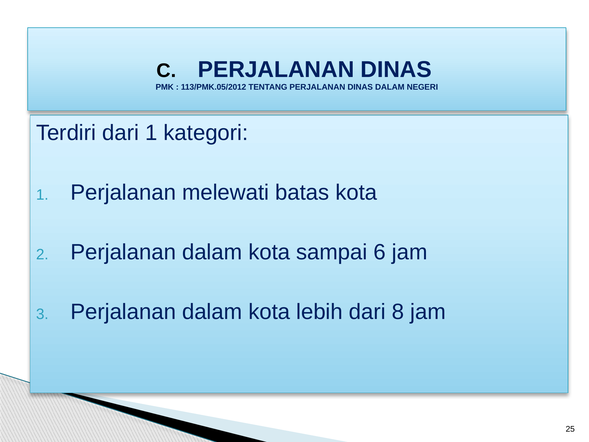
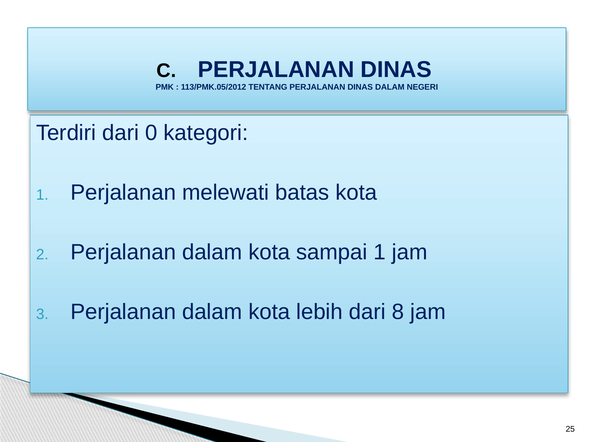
dari 1: 1 -> 0 (151, 133)
sampai 6: 6 -> 1 (380, 252)
